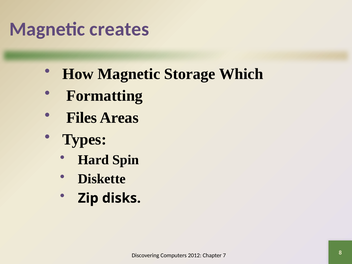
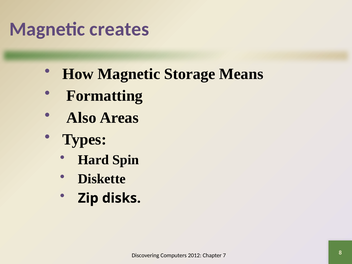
Which: Which -> Means (241, 74)
Files: Files -> Also (81, 118)
